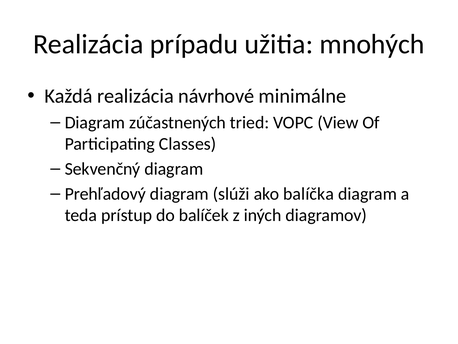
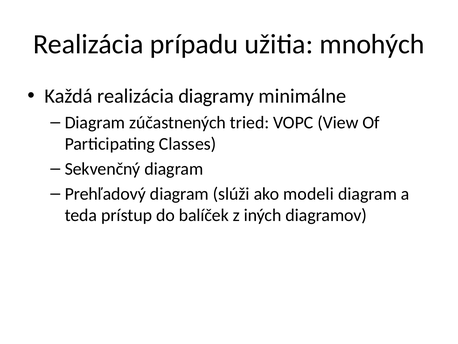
návrhové: návrhové -> diagramy (216, 96)
balíčka: balíčka -> modeli (309, 194)
